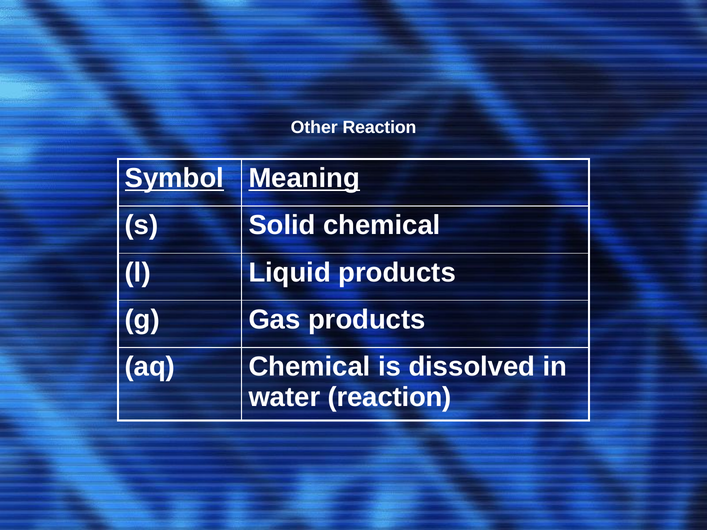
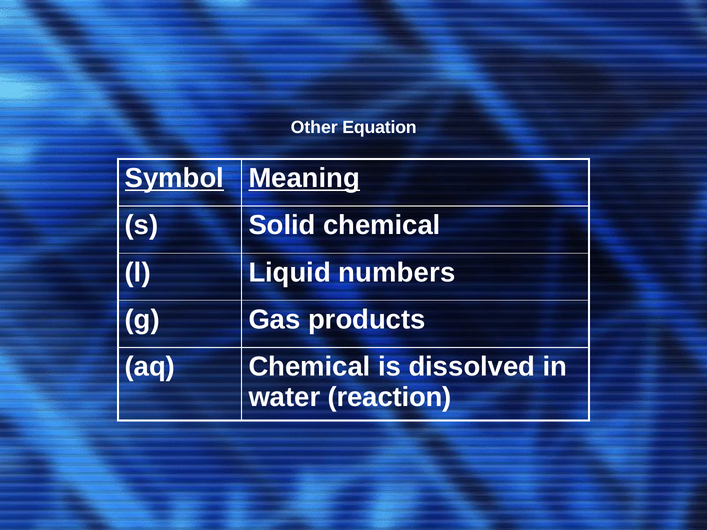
Other Reaction: Reaction -> Equation (380, 127)
Liquid products: products -> numbers (397, 273)
